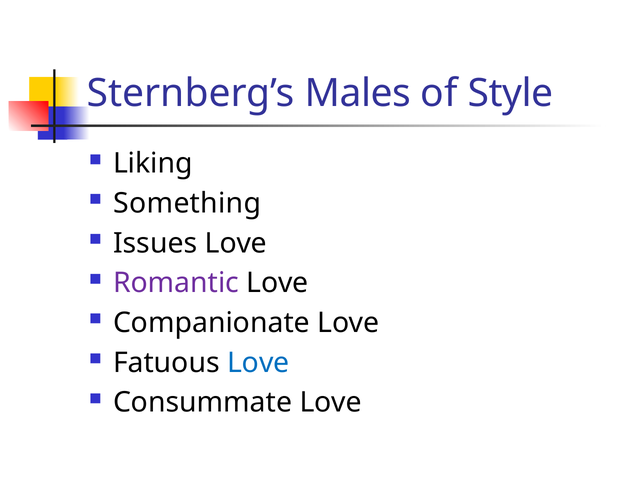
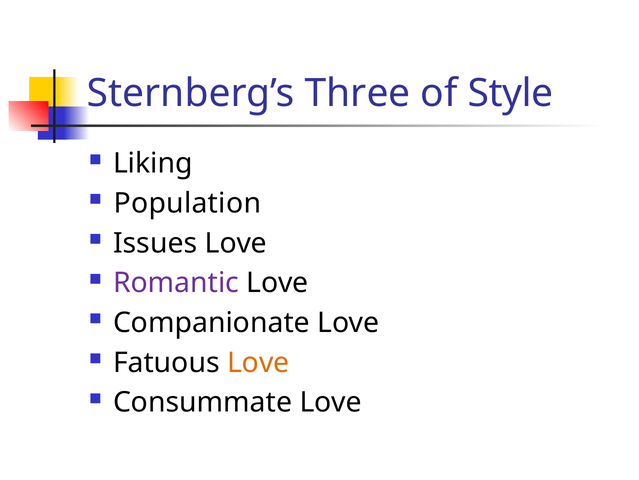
Males: Males -> Three (358, 93)
Something: Something -> Population (187, 203)
Love colour: blue -> orange (258, 362)
